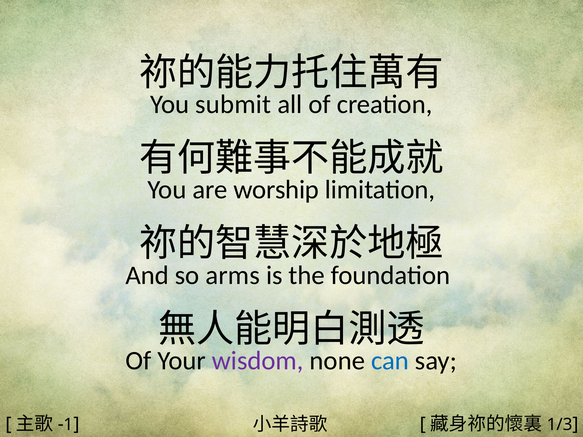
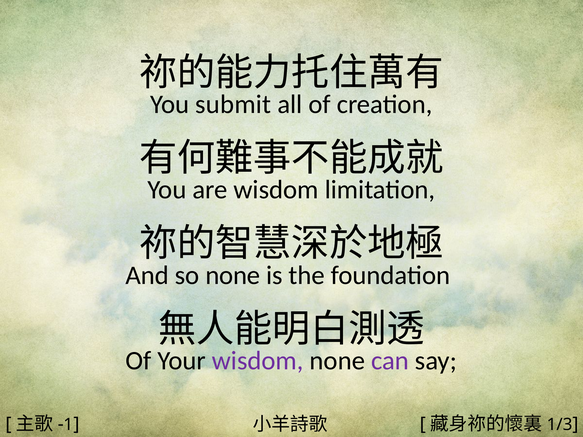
are worship: worship -> wisdom (276, 190)
so arms: arms -> none (233, 275)
can colour: blue -> purple (390, 361)
